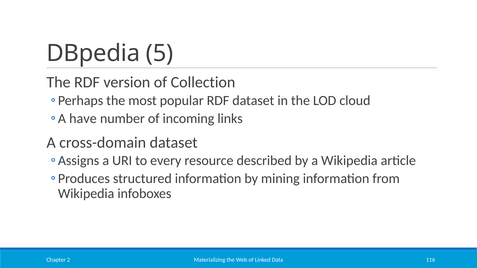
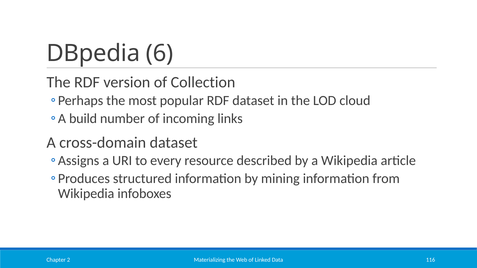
5: 5 -> 6 (160, 53)
have: have -> build (83, 119)
